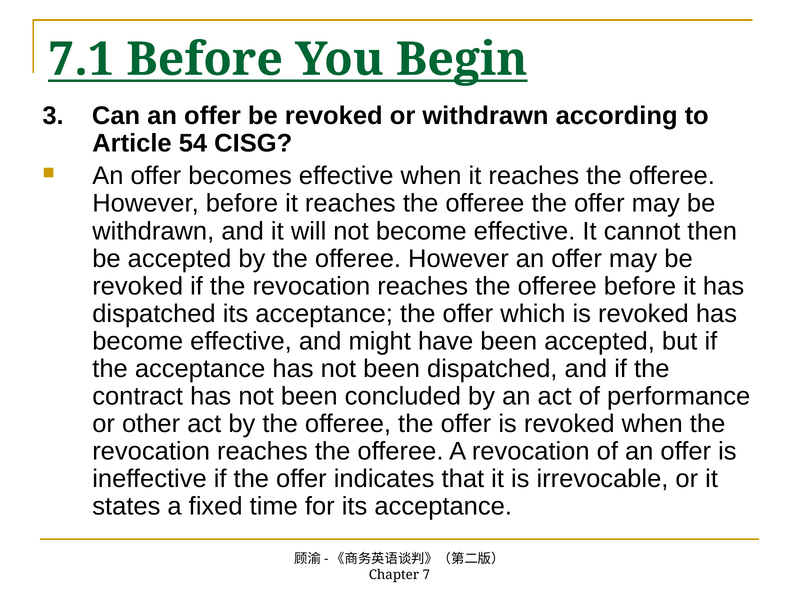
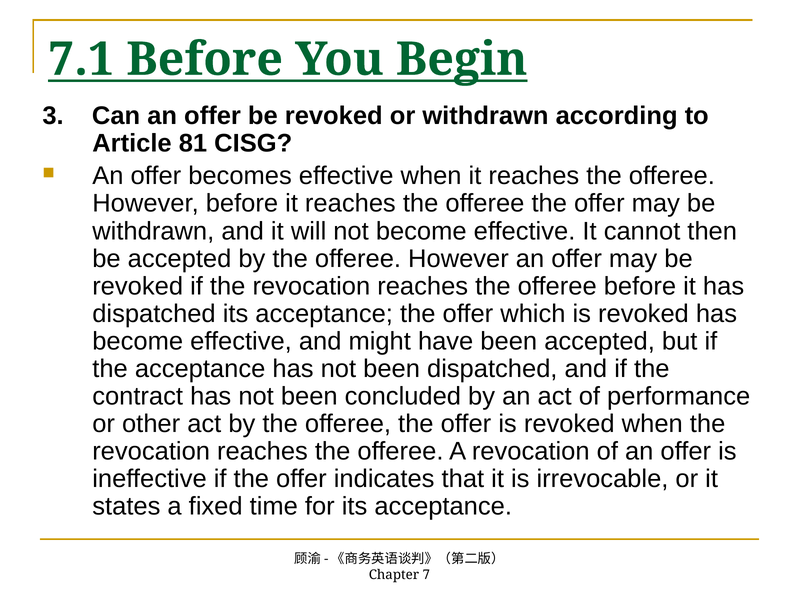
54: 54 -> 81 (193, 143)
